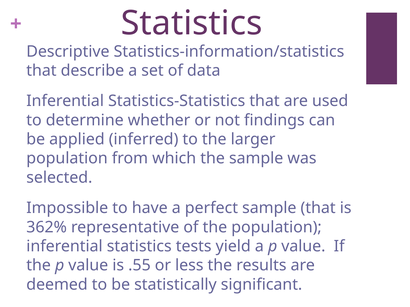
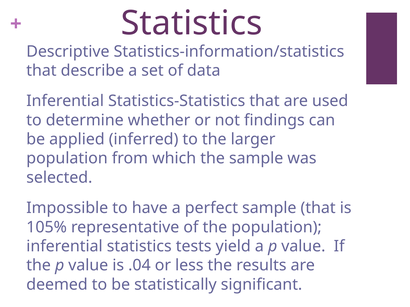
362%: 362% -> 105% (47, 227)
.55: .55 -> .04 (139, 266)
